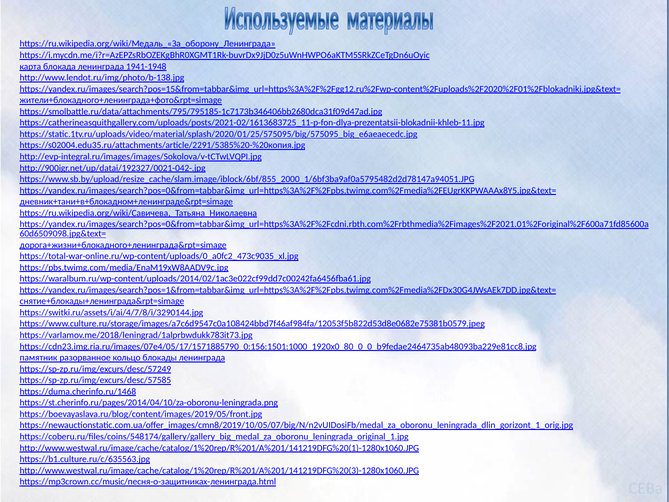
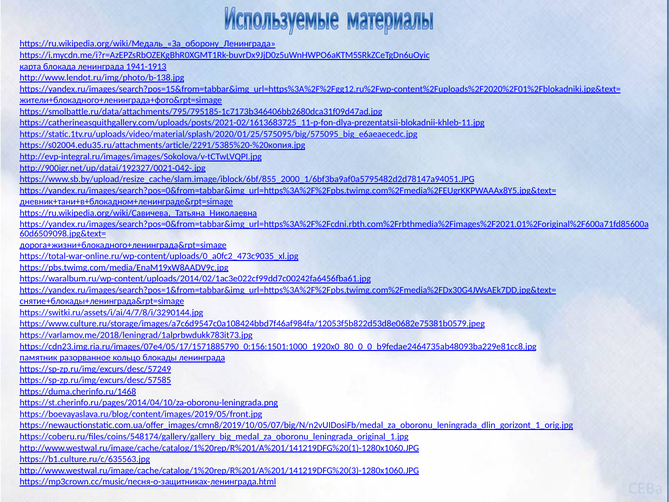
1941-1948: 1941-1948 -> 1941-1913 (146, 66)
